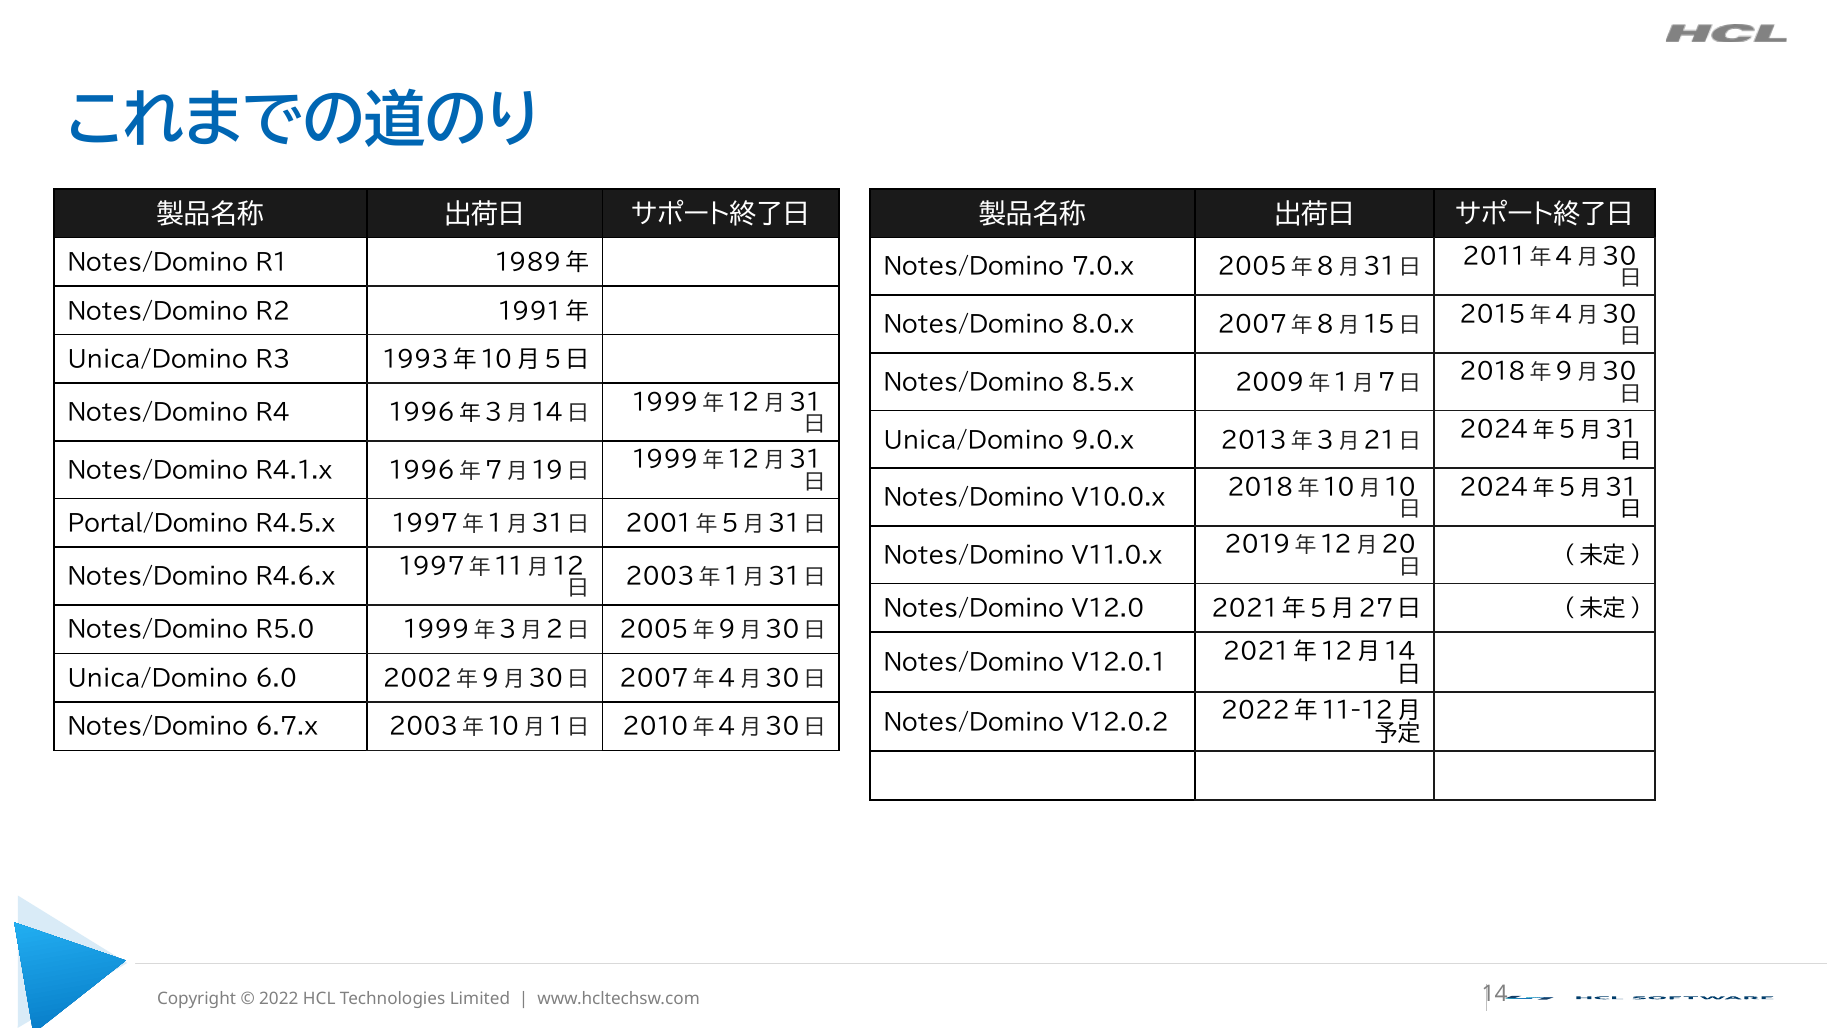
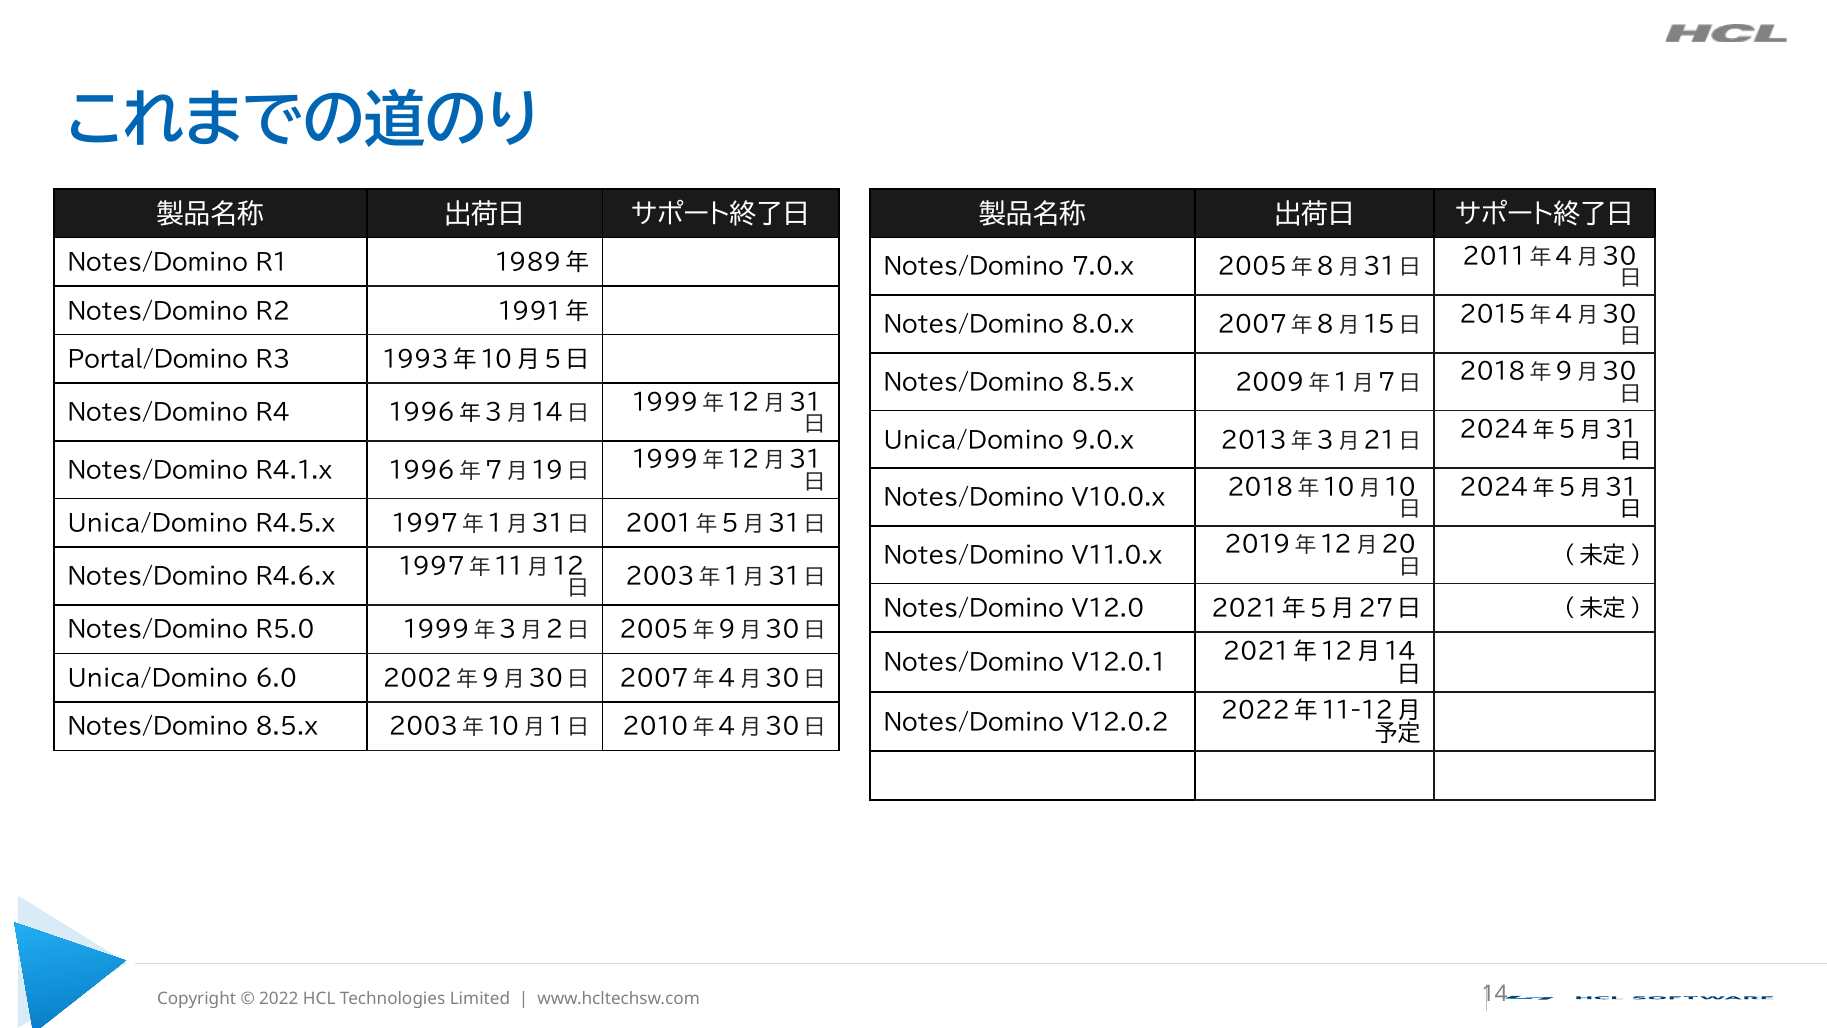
Unica/Domino: Unica/Domino -> Portal/Domino (158, 360)
Portal/Domino: Portal/Domino -> Unica/Domino (158, 524)
6.7.x: 6.7.x -> 8.5.x (287, 727)
